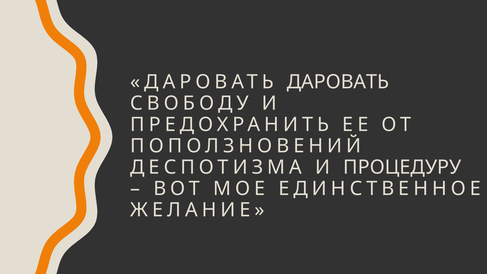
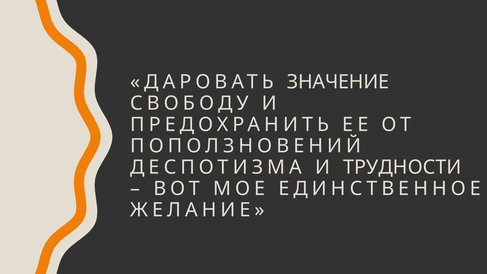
ДАРОВАТЬ ДАРОВАТЬ: ДАРОВАТЬ -> ЗНАЧЕНИЕ (338, 82)
ПРОЦЕДУРУ: ПРОЦЕДУРУ -> ТРУДНОСТИ (402, 167)
